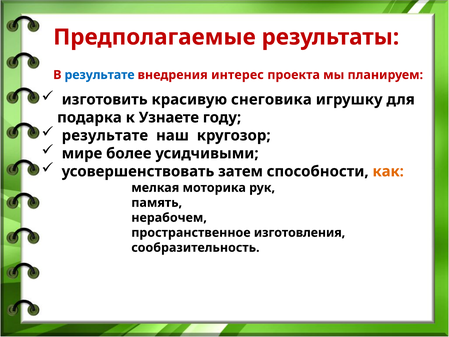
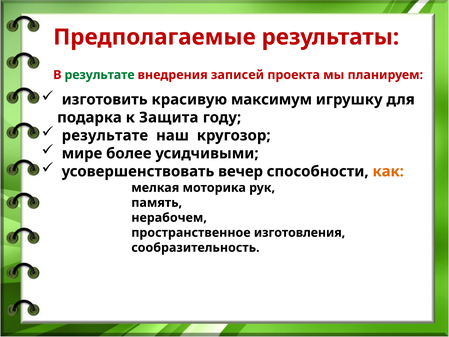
результате colour: blue -> green (100, 75)
интерес: интерес -> записей (237, 75)
снеговика: снеговика -> максимум (272, 99)
Узнаете: Узнаете -> Защита (169, 117)
затем: затем -> вечер (241, 171)
